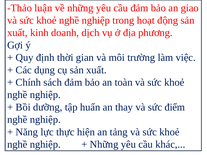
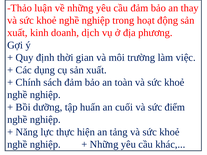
giao: giao -> thay (190, 8)
thay: thay -> cuối (124, 107)
